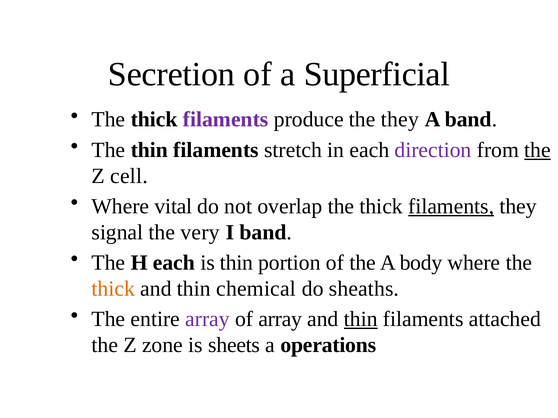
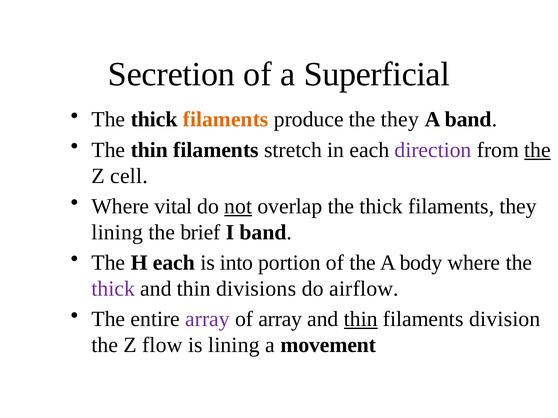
filaments colour: purple -> orange (226, 120)
not underline: none -> present (238, 207)
filaments underline: present -> none (451, 207)
signal: signal -> lining (117, 233)
very: very -> brief (200, 233)
is thin: thin -> into (237, 263)
thick colour: orange -> purple (113, 289)
chemical: chemical -> divisions (256, 289)
sheaths: sheaths -> airflow (364, 289)
attached: attached -> division (505, 319)
zone: zone -> flow (162, 345)
is sheets: sheets -> lining (234, 345)
operations: operations -> movement (328, 345)
